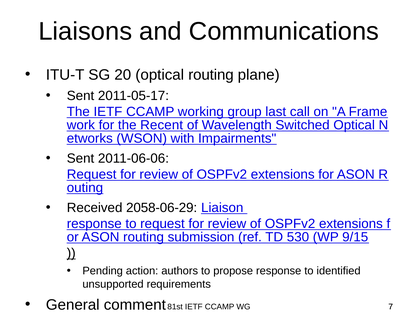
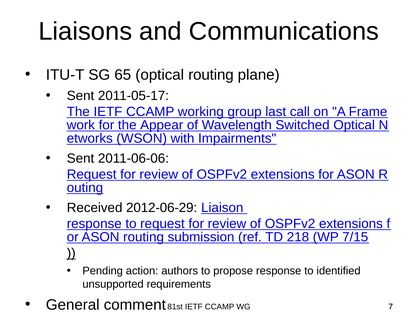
20: 20 -> 65 (123, 75)
Recent: Recent -> Appear (162, 125)
2058-06-29: 2058-06-29 -> 2012-06-29 (162, 208)
530: 530 -> 218 (298, 237)
9/15: 9/15 -> 7/15 (355, 237)
